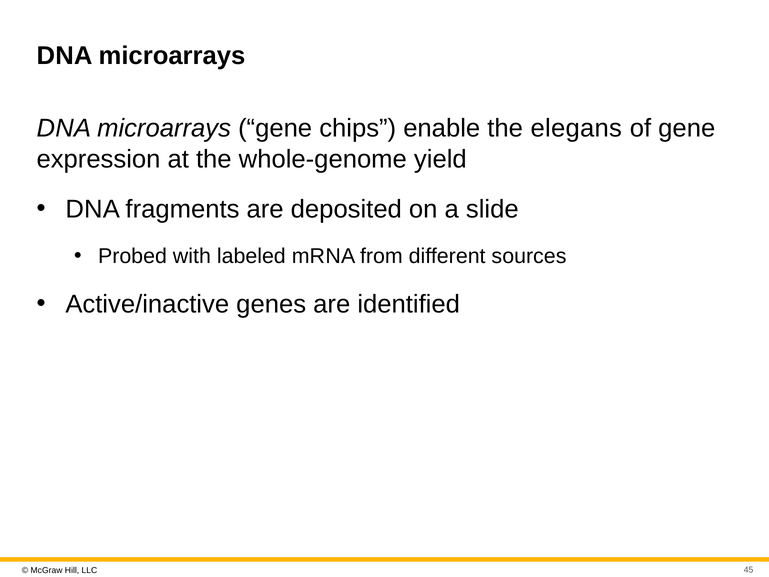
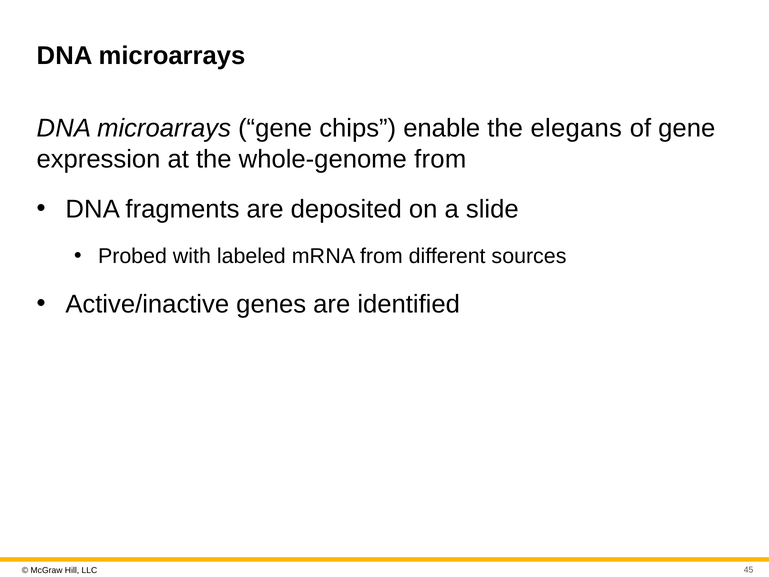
whole-genome yield: yield -> from (440, 159)
